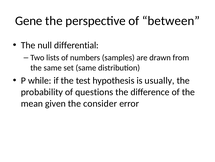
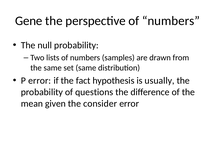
perspective of between: between -> numbers (171, 21)
null differential: differential -> probability (76, 45)
P while: while -> error (40, 80)
test: test -> fact (83, 80)
